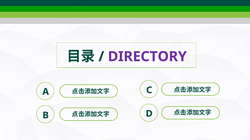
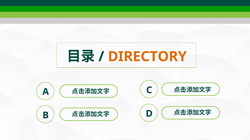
DIRECTORY colour: purple -> orange (147, 57)
